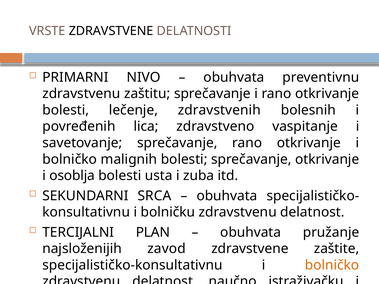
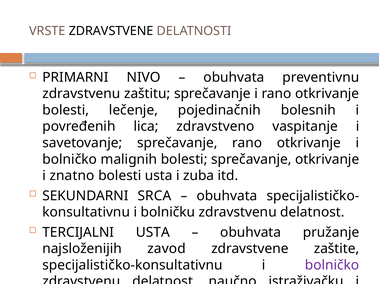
zdravstvenih: zdravstvenih -> pojedinačnih (219, 110)
osoblja: osoblja -> znatno (72, 176)
TERCIJALNI PLAN: PLAN -> USTA (153, 232)
bolničko colour: orange -> purple (332, 265)
